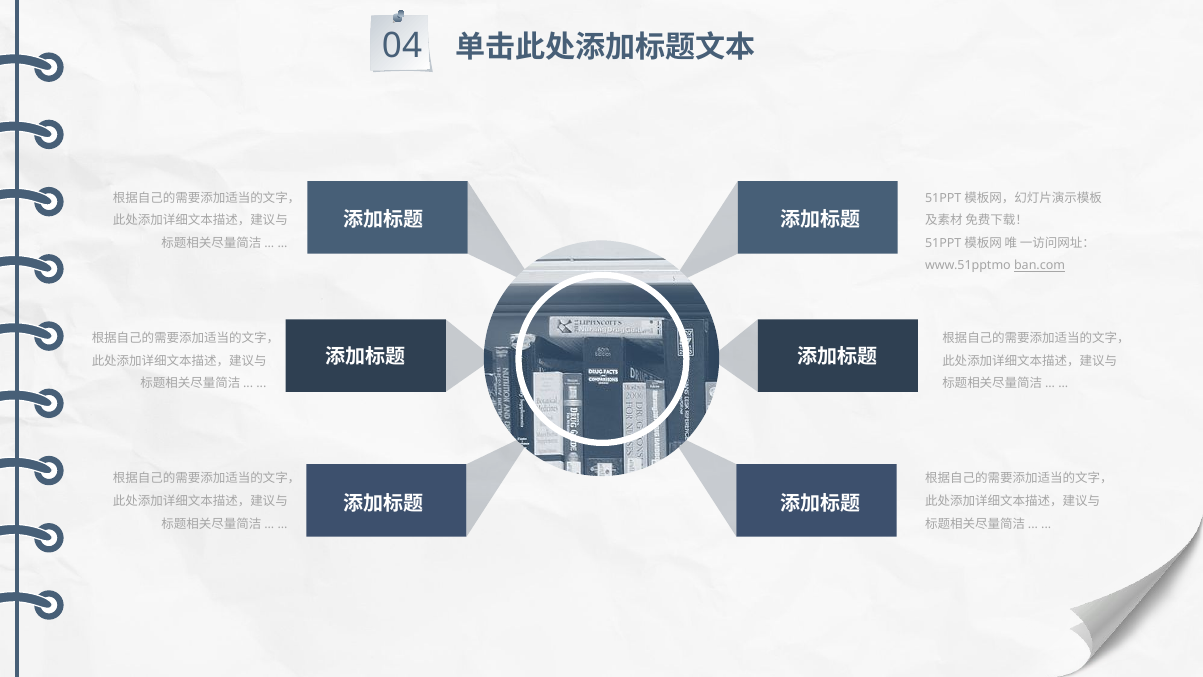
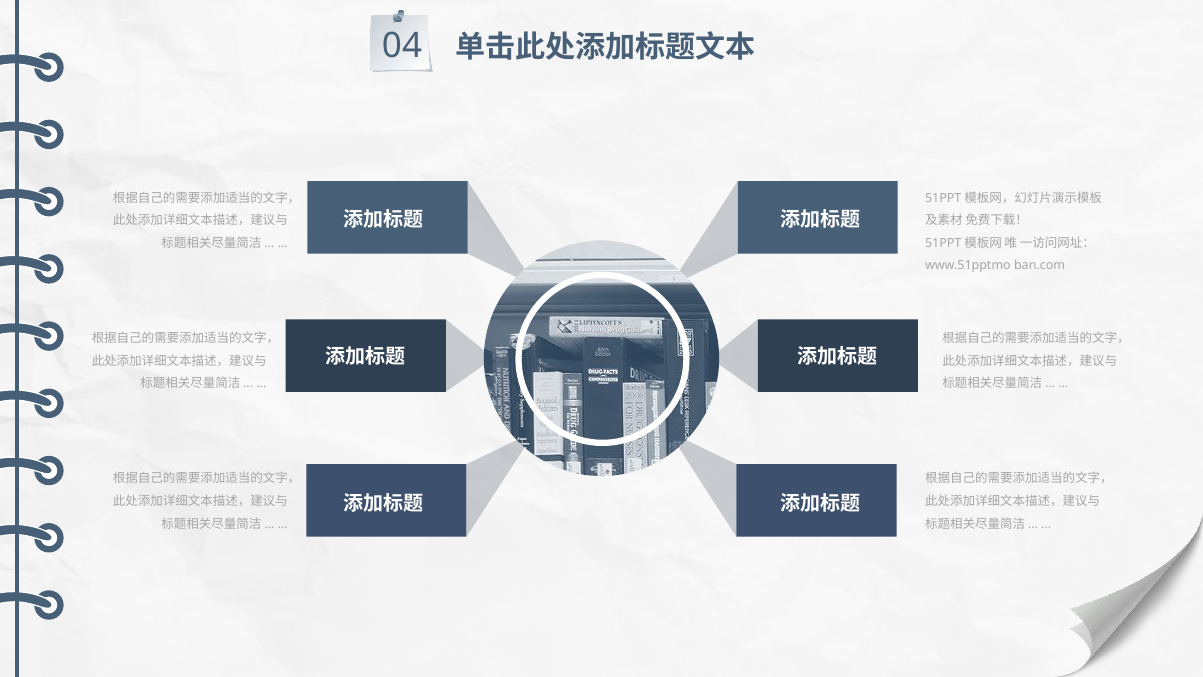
ban.com underline: present -> none (1040, 266)
